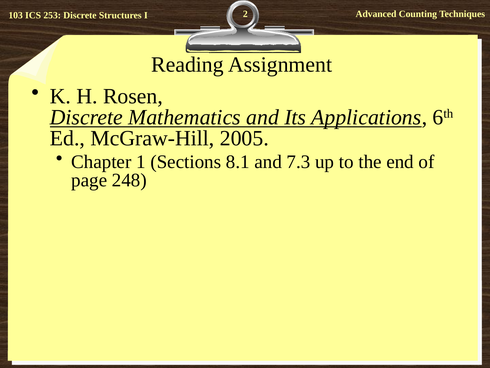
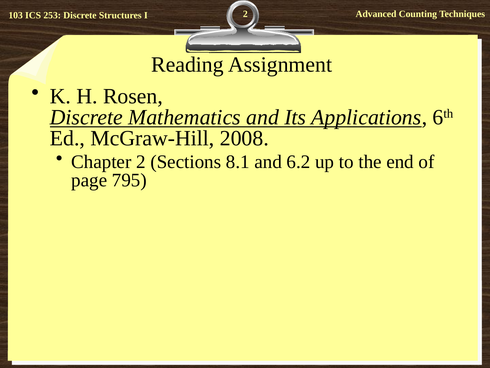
2005: 2005 -> 2008 (244, 138)
Chapter 1: 1 -> 2 (141, 162)
7.3: 7.3 -> 6.2 (299, 162)
248: 248 -> 795 (129, 180)
